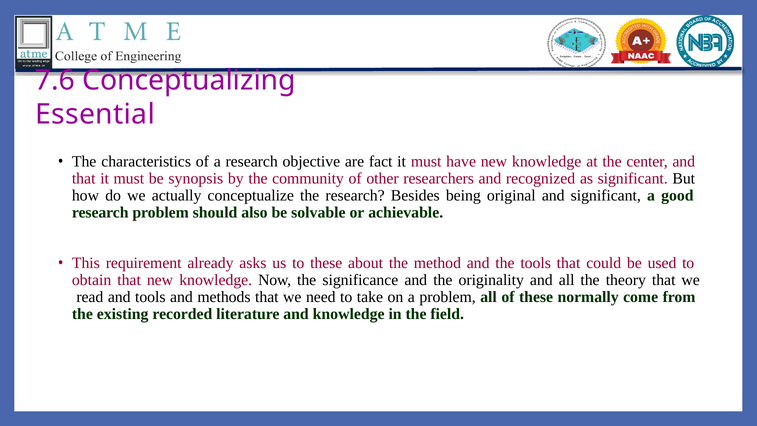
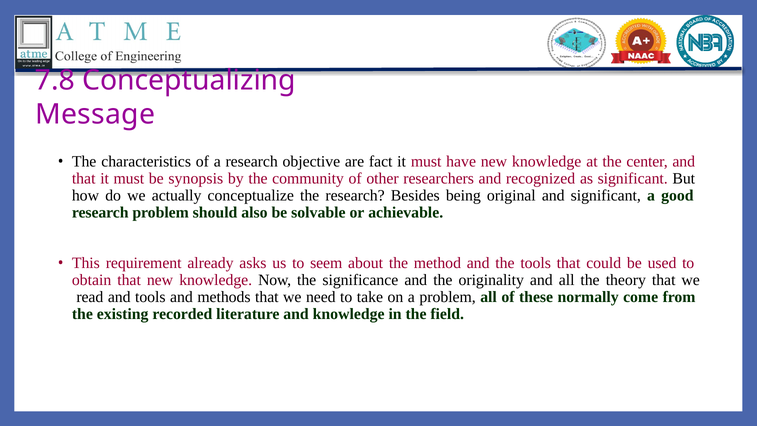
7.6: 7.6 -> 7.8 (55, 80)
Essential: Essential -> Message (95, 115)
to these: these -> seem (326, 263)
